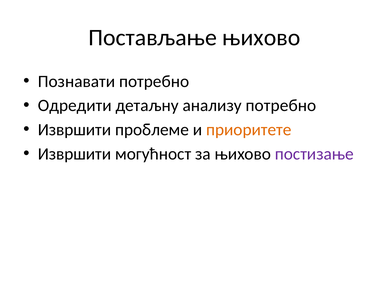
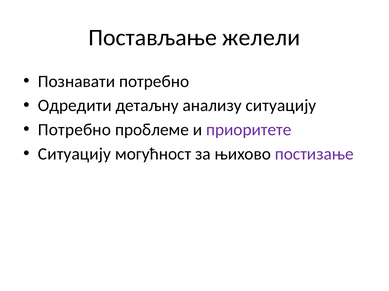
Постављање њихово: њихово -> желели (261, 38)
анализу потребно: потребно -> ситуацију (281, 106)
Извршити: Извршити -> Потребно (74, 130)
приоритете colour: orange -> purple (249, 130)
Извршити: Извршити -> Ситуацију (74, 154)
